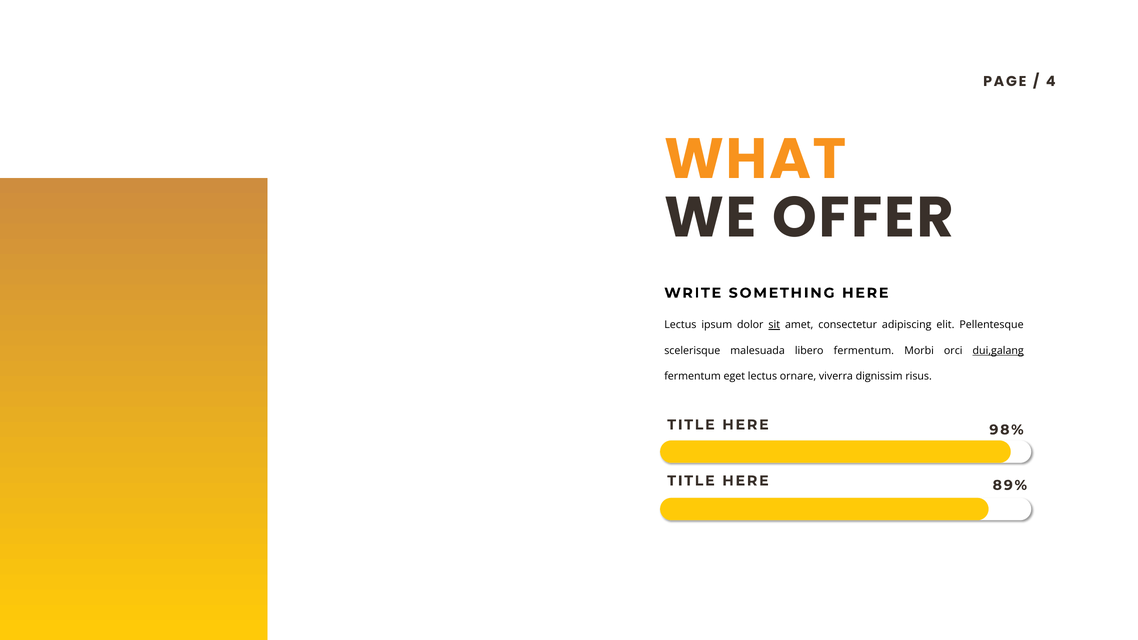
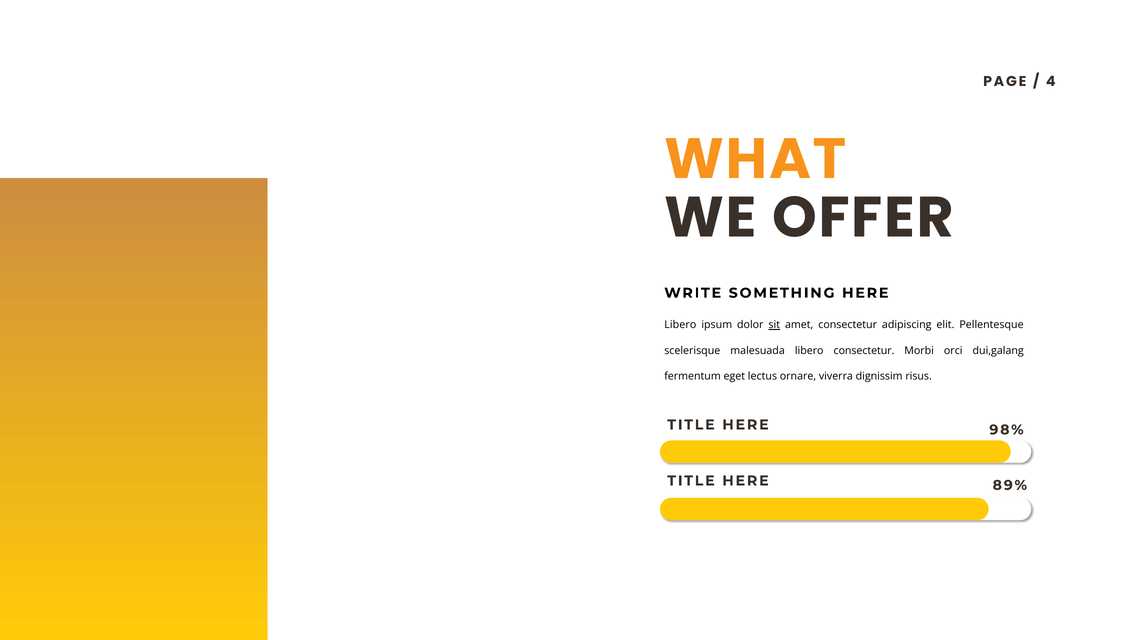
Lectus: Lectus -> Libero (680, 325)
libero fermentum: fermentum -> consectetur (864, 351)
dui,galang underline: present -> none (998, 351)
